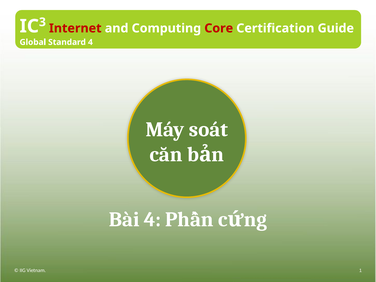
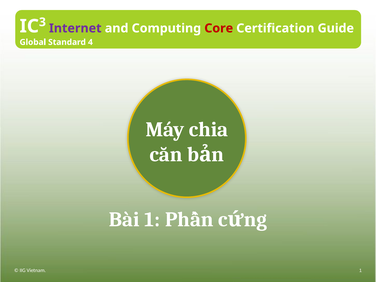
Internet colour: red -> purple (75, 28)
soát: soát -> chia (209, 129)
Bài 4: 4 -> 1 (152, 219)
